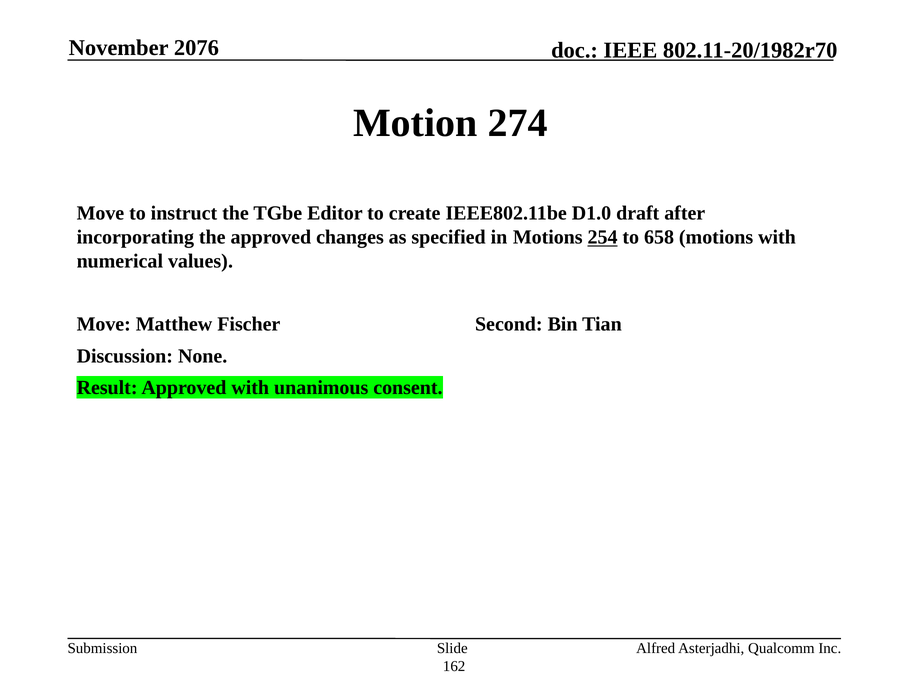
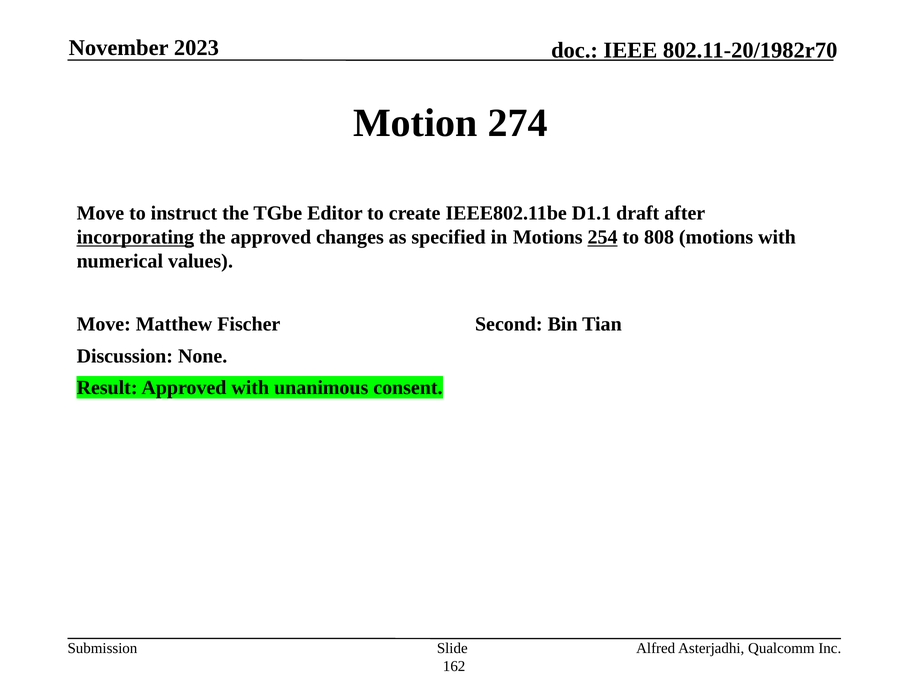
2076: 2076 -> 2023 (196, 48)
D1.0: D1.0 -> D1.1 (591, 213)
incorporating underline: none -> present (135, 237)
658: 658 -> 808 (659, 237)
